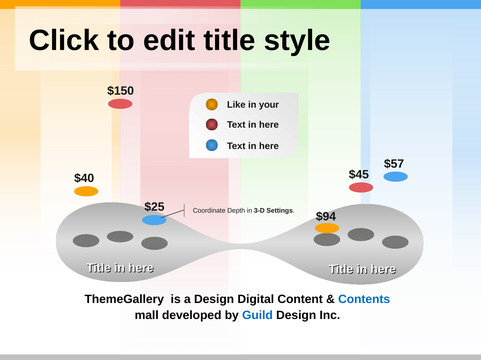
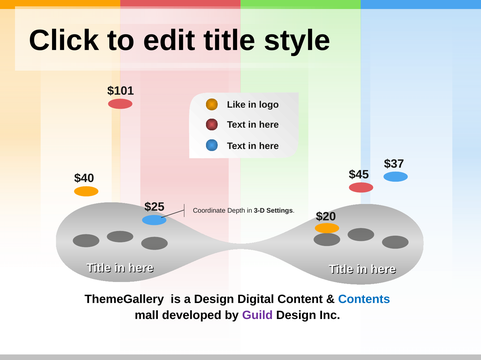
$150: $150 -> $101 (121, 91)
your: your -> logo (269, 105)
$57: $57 -> $37 (394, 164)
$94: $94 -> $20 (326, 217)
Guild colour: blue -> purple (257, 316)
